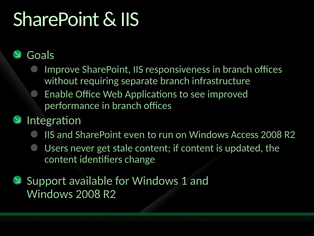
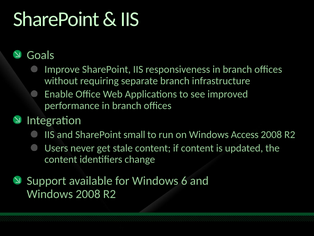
even: even -> small (134, 134)
1: 1 -> 6 (184, 180)
